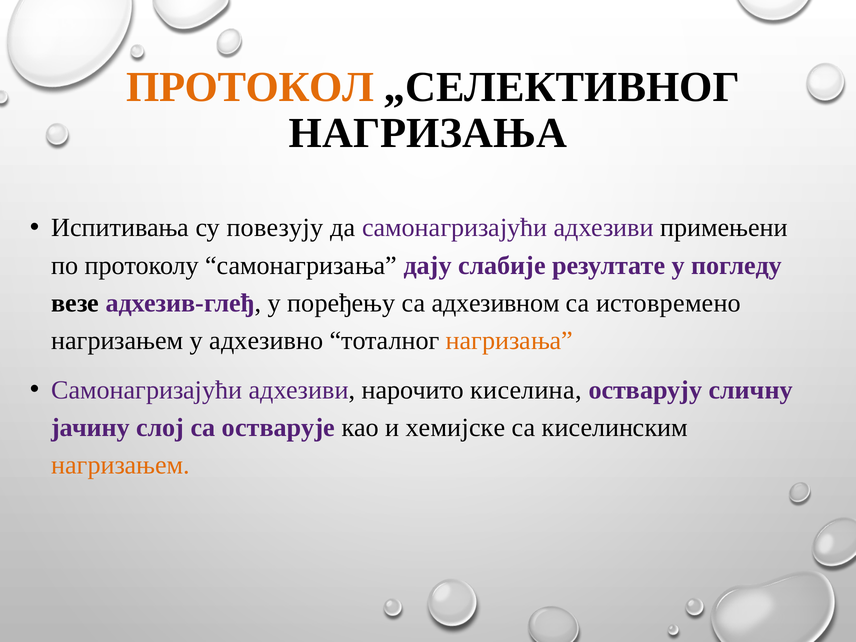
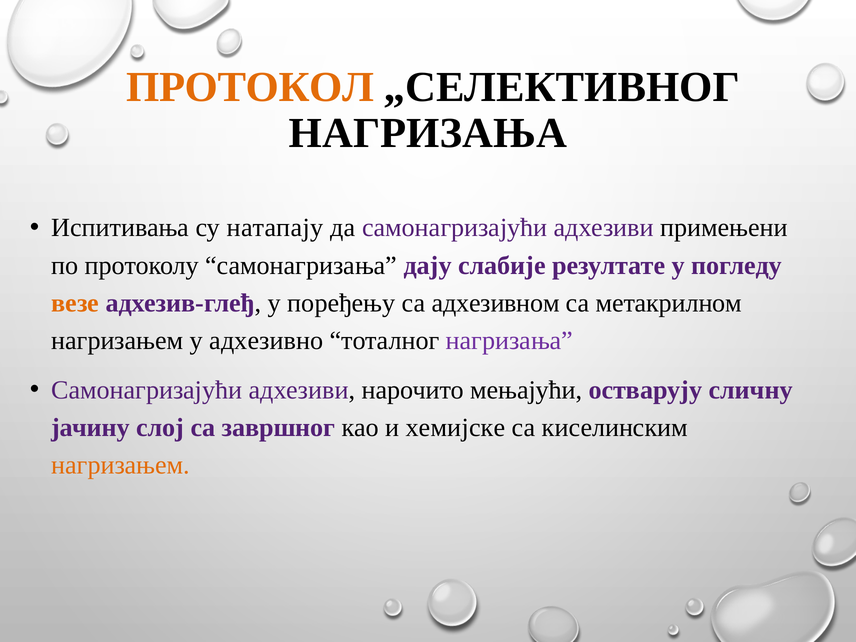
повезују: повезују -> натапају (275, 228)
везе colour: black -> orange (75, 303)
истовремено: истовремено -> метакрилном (669, 303)
нагризања colour: orange -> purple (509, 341)
киселина: киселина -> мењајући (526, 390)
остварује: остварује -> завршног (279, 428)
